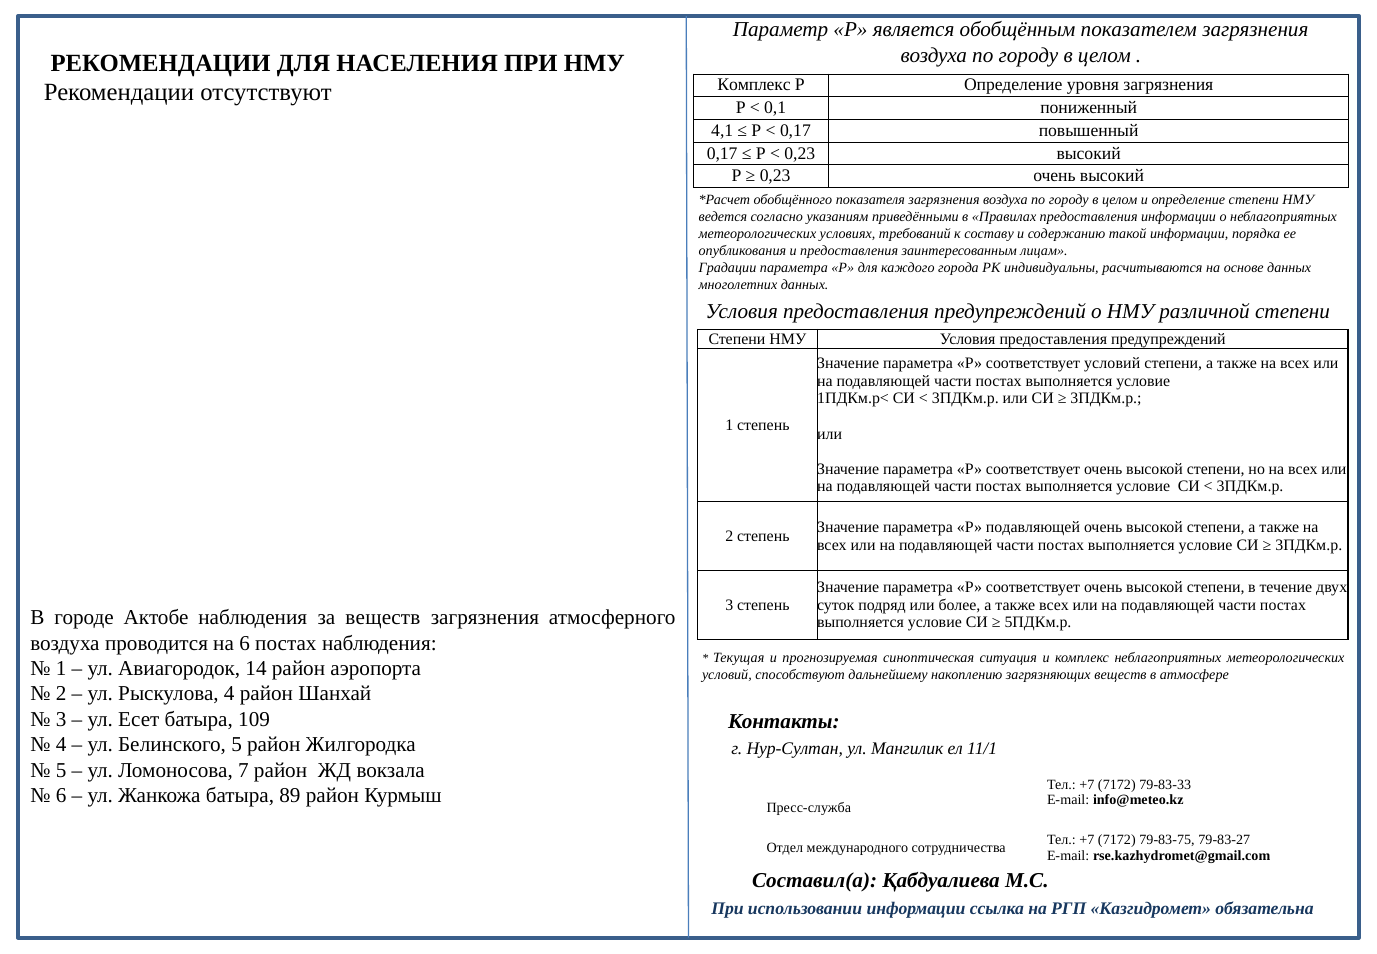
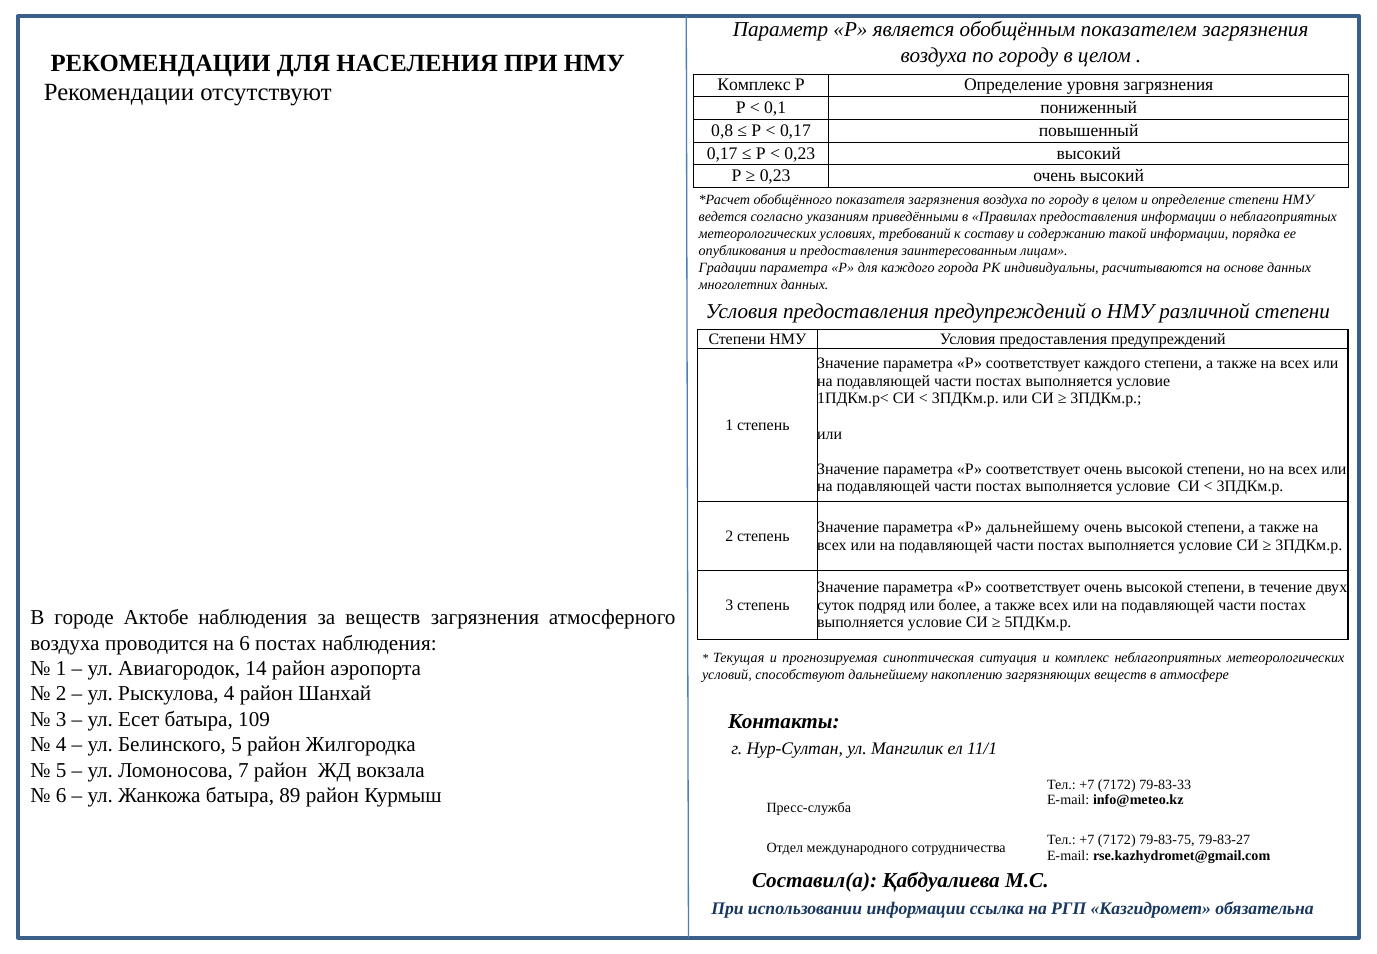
4,1: 4,1 -> 0,8 (722, 130)
соответствует условий: условий -> каждого (1112, 363)
Р подавляющей: подавляющей -> дальнейшему (1033, 527)
